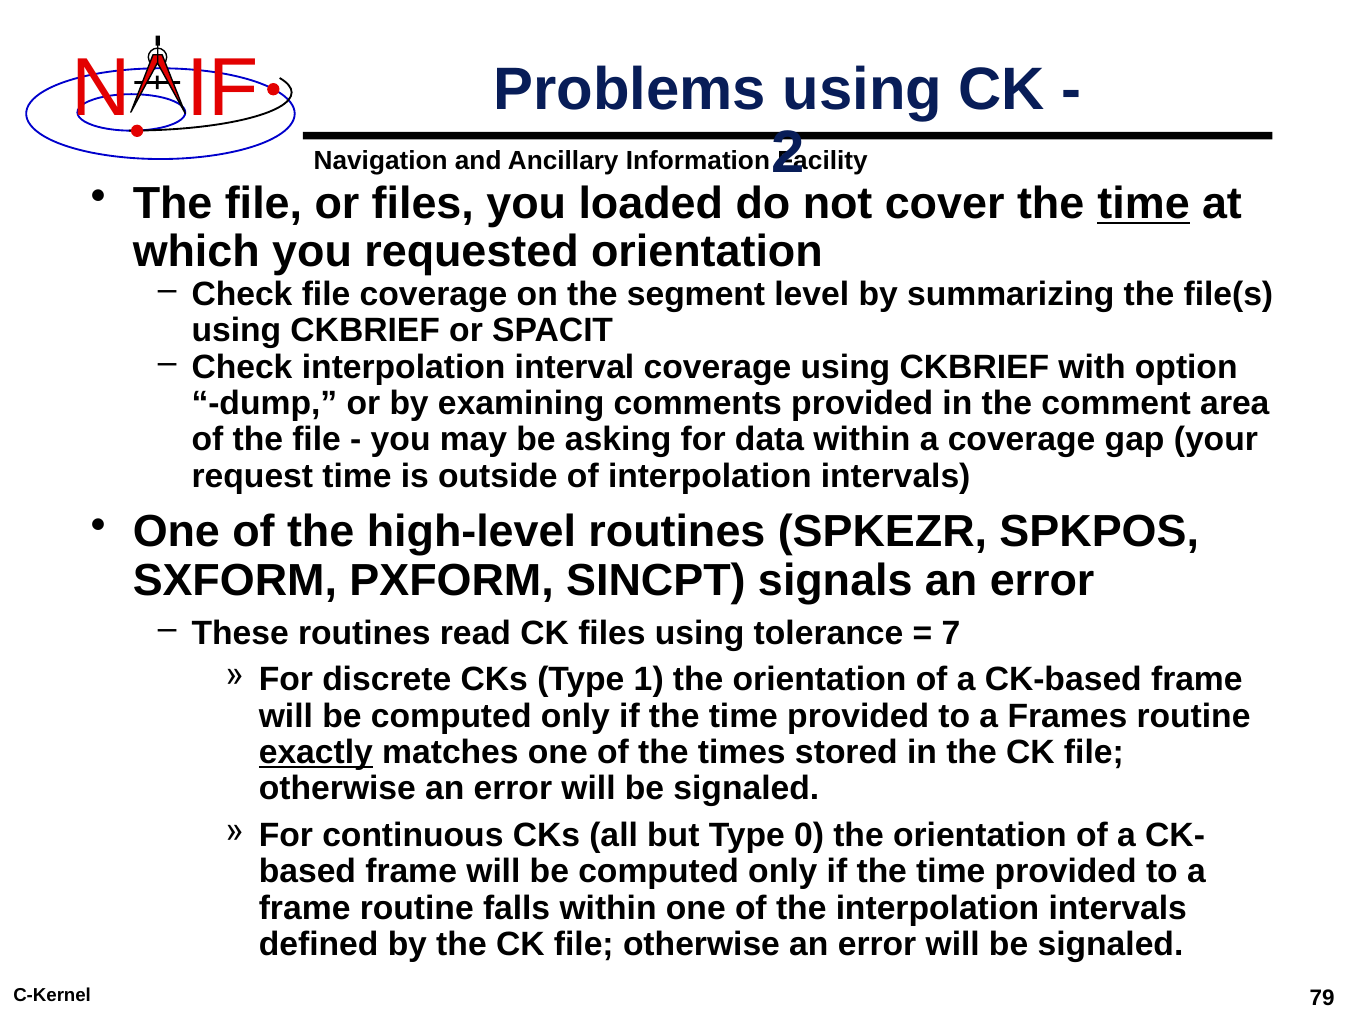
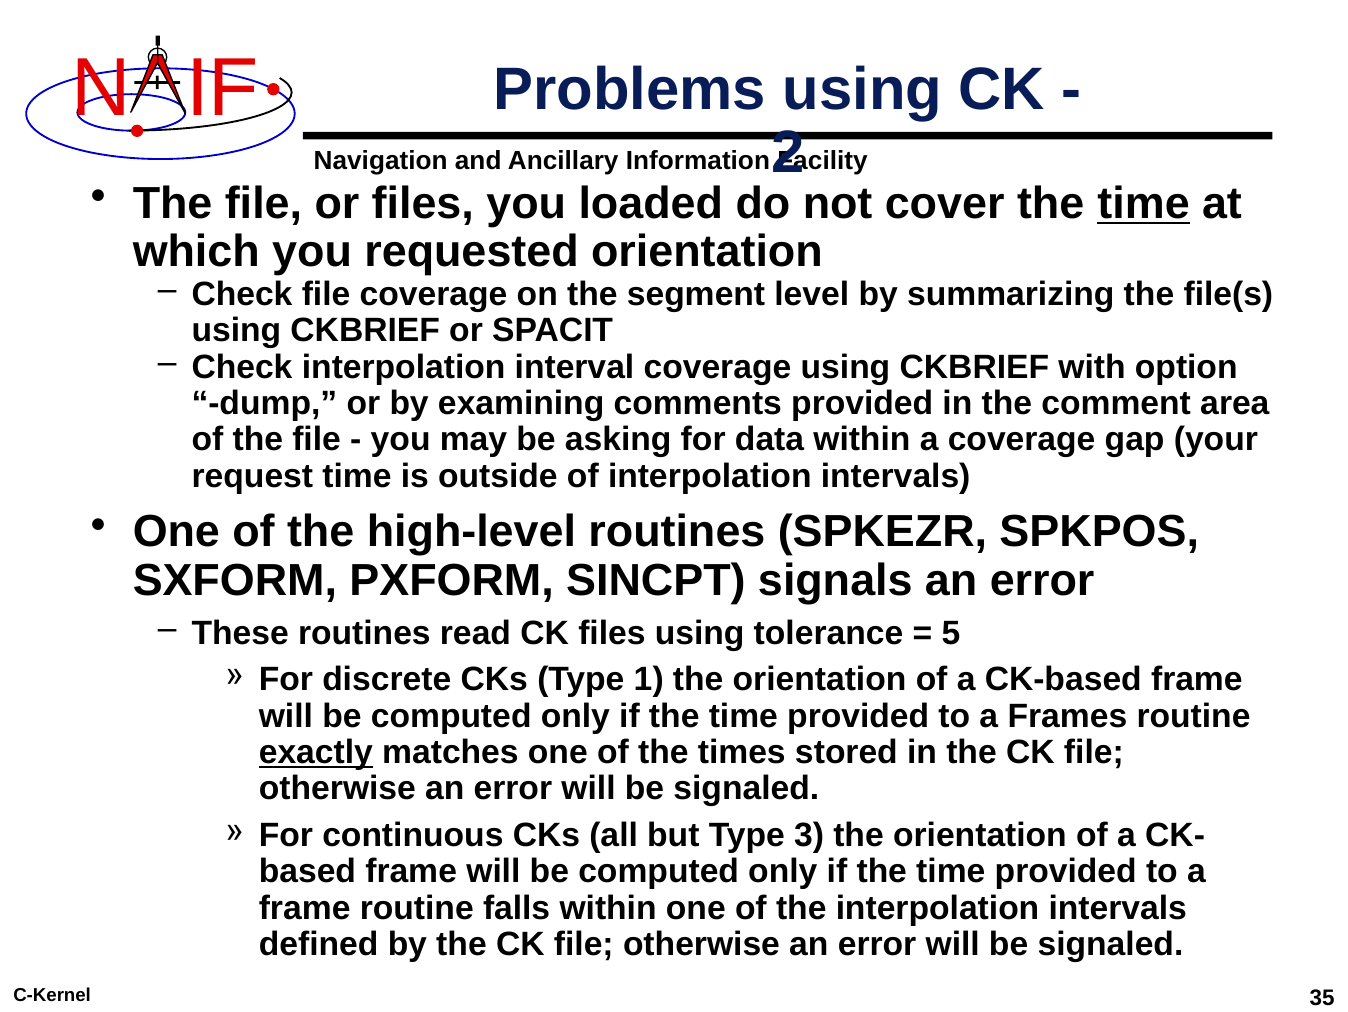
7: 7 -> 5 (951, 633)
0: 0 -> 3 (809, 835)
79: 79 -> 35 (1322, 998)
